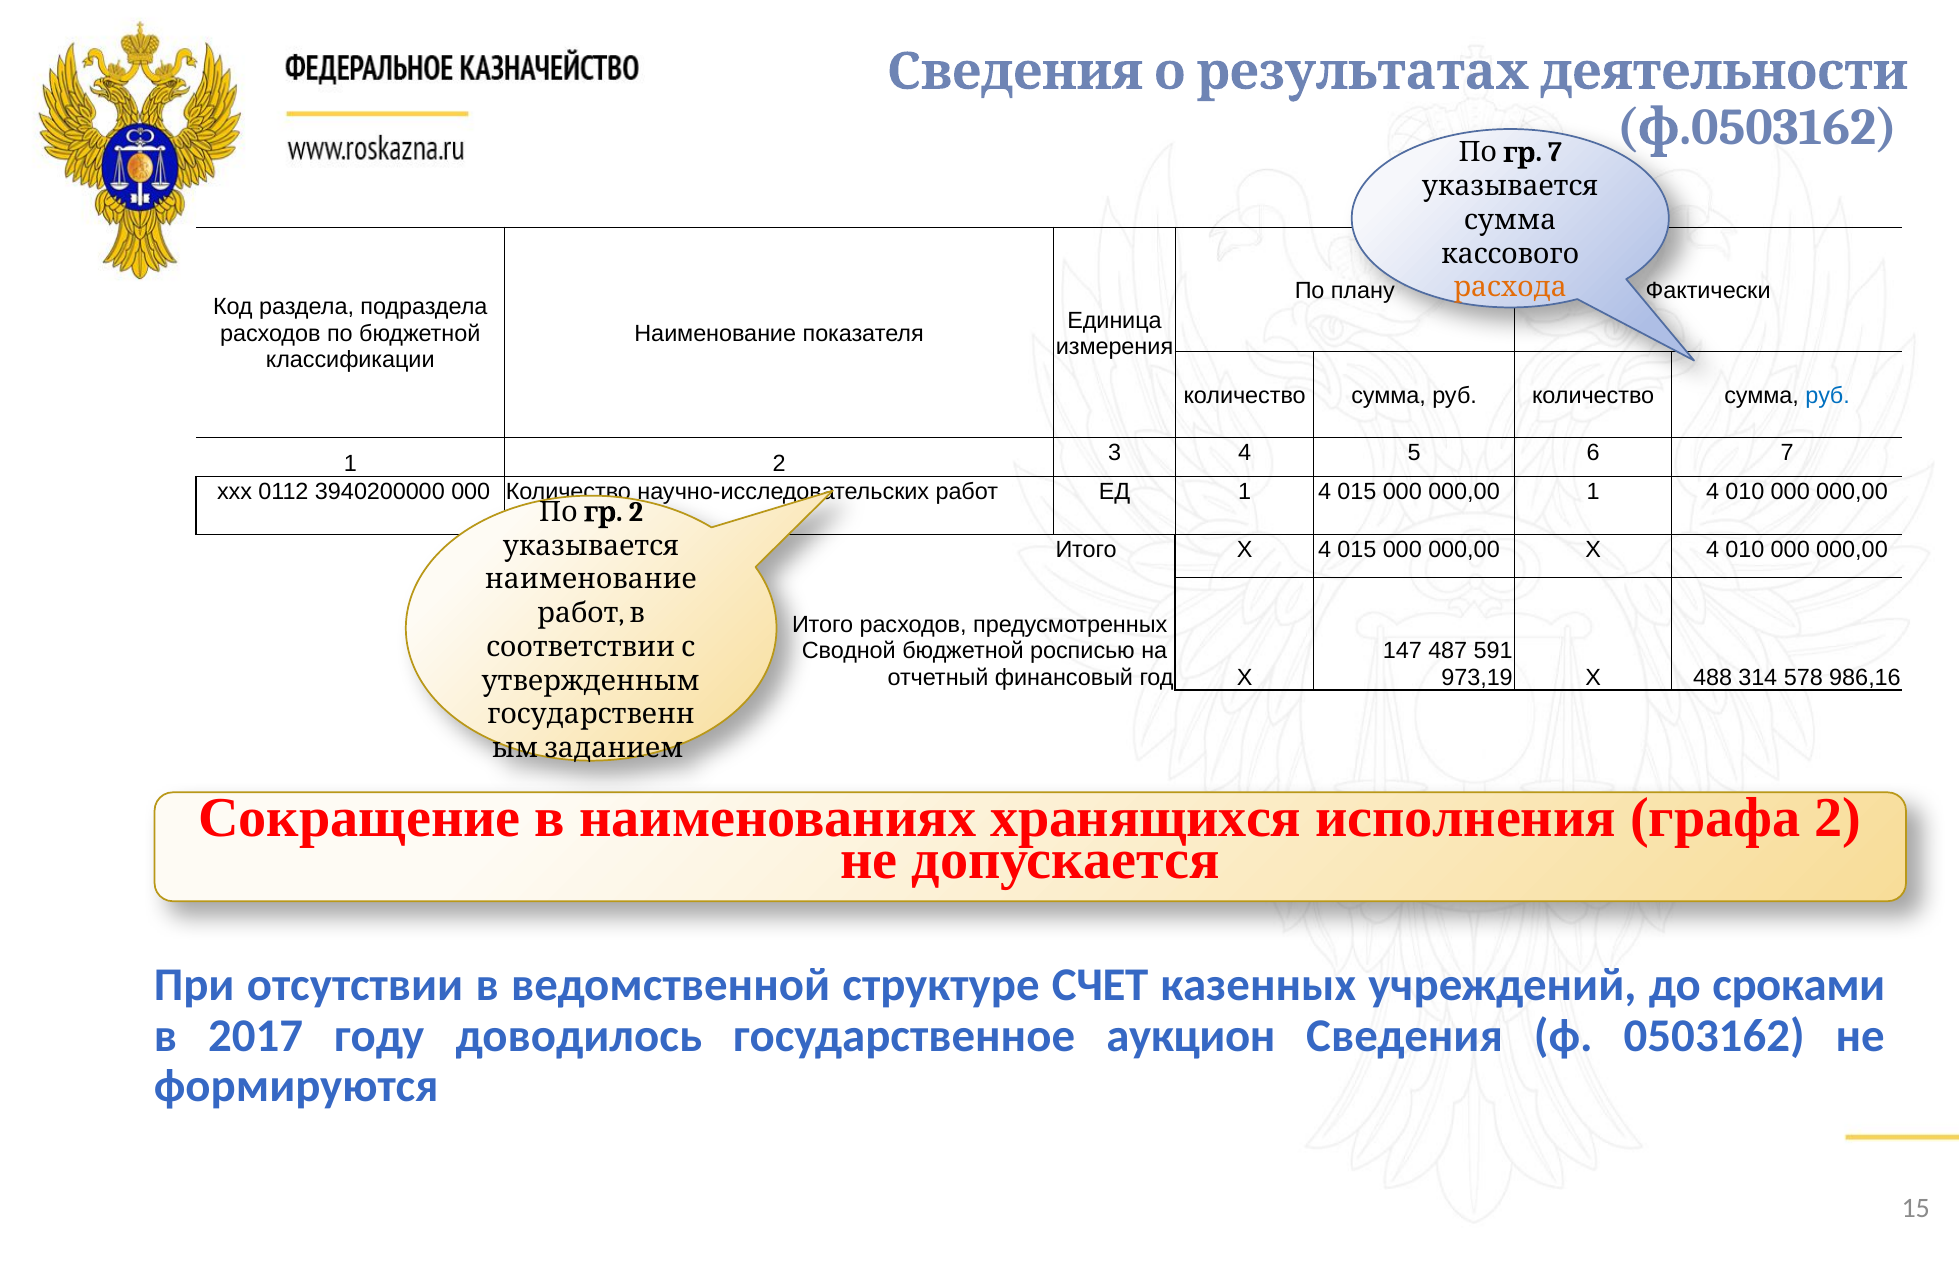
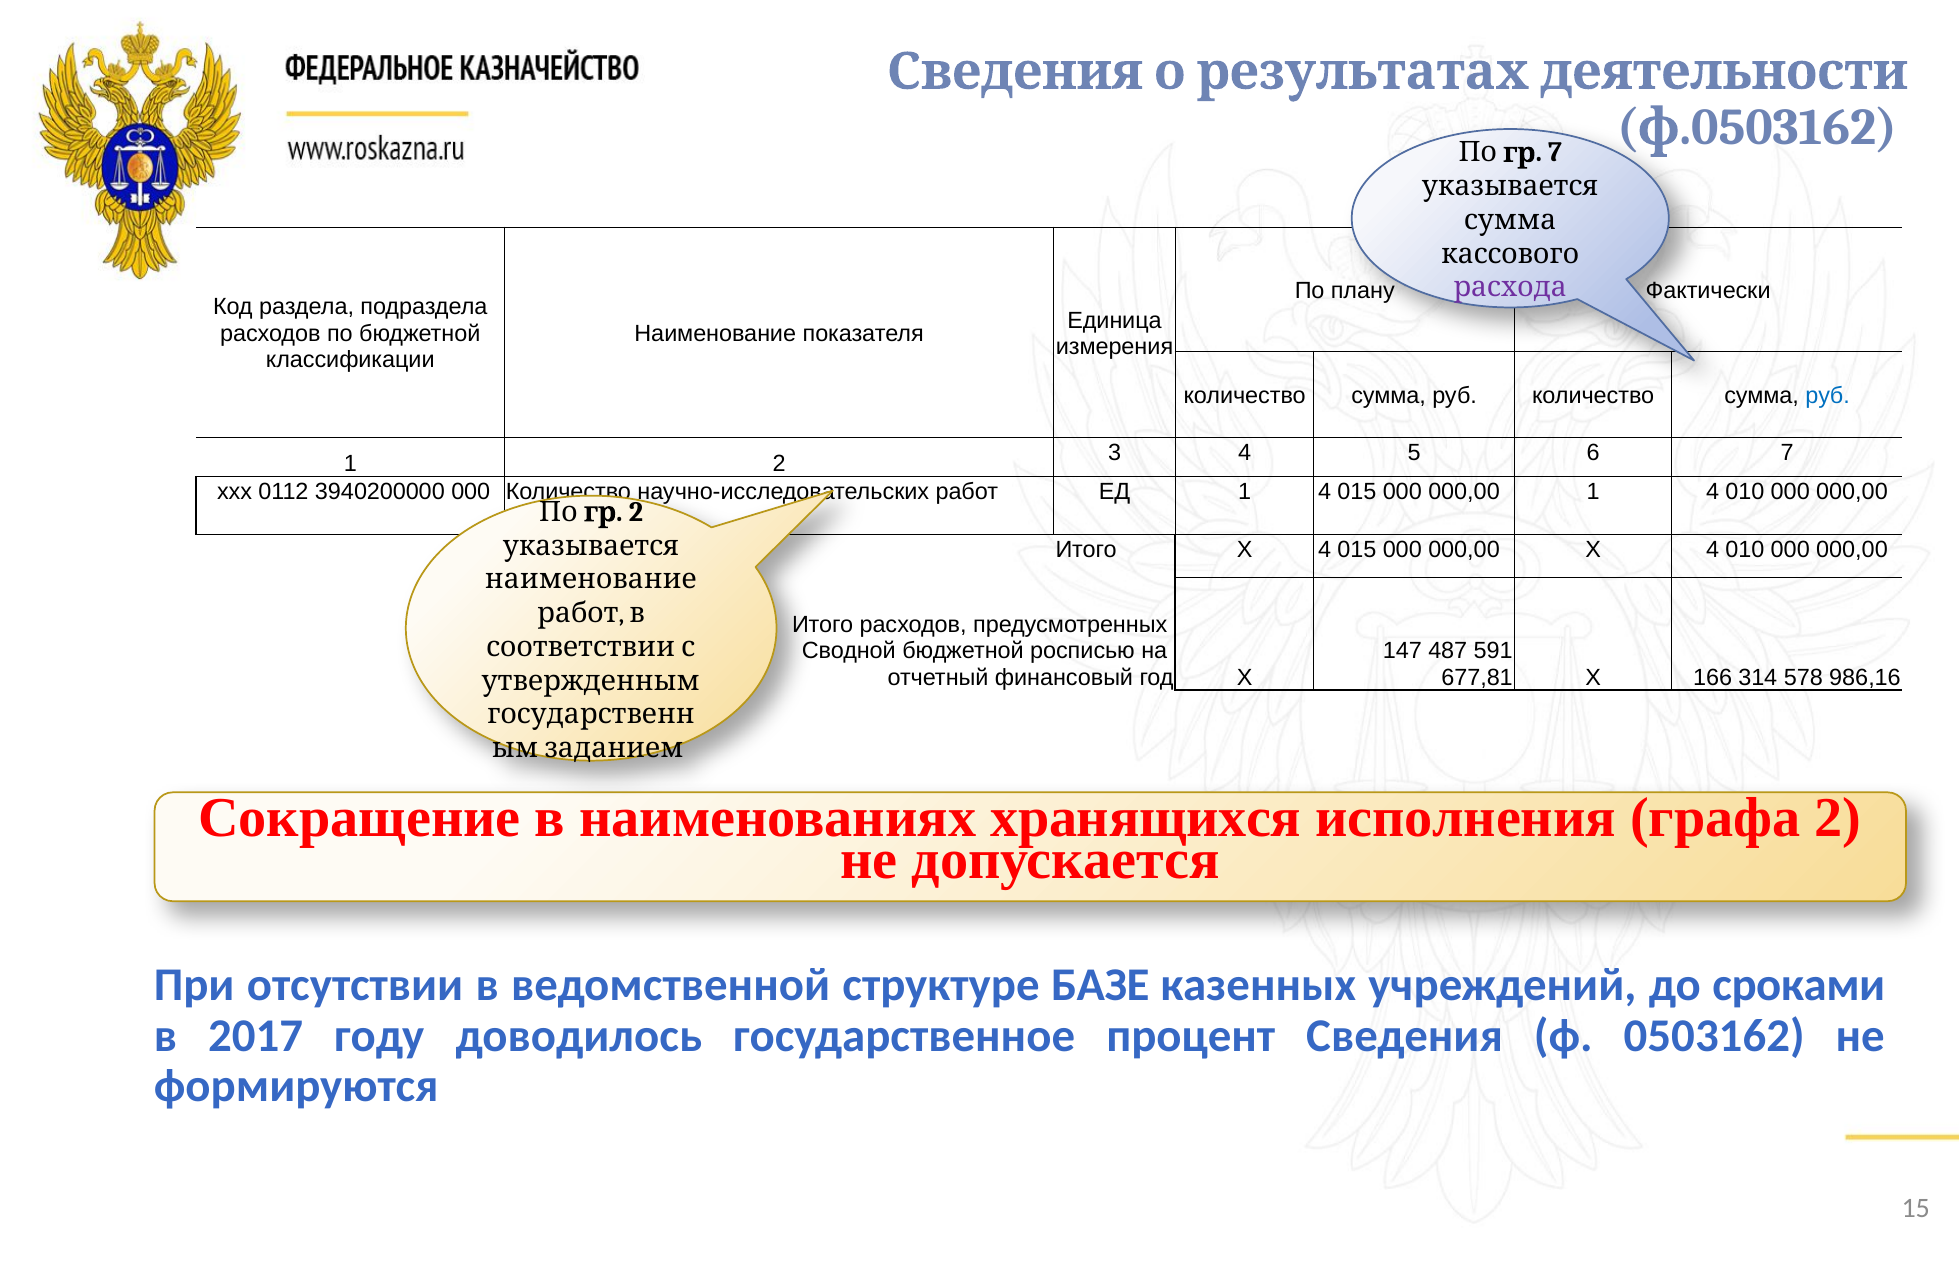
расхода colour: orange -> purple (1510, 288)
973,19: 973,19 -> 677,81 (1477, 677)
488: 488 -> 166 (1713, 677)
СЧЕТ: СЧЕТ -> БАЗЕ (1100, 985)
аукцион: аукцион -> процент (1191, 1036)
